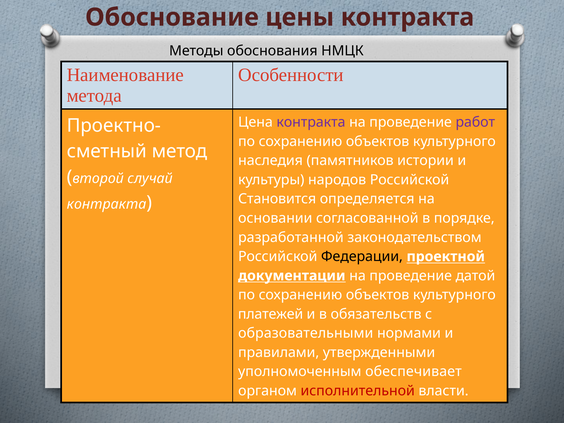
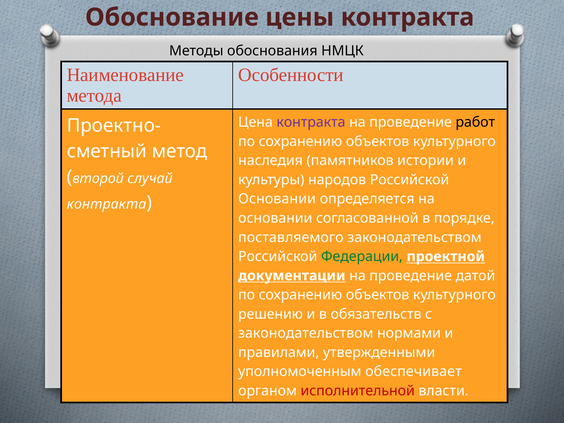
работ colour: purple -> black (475, 122)
Становится: Становится -> Основании (277, 199)
разработанной: разработанной -> поставляемого (291, 237)
Федерации colour: black -> green (362, 257)
платежей: платежей -> решению (271, 314)
образовательными: образовательными -> законодательством (306, 333)
